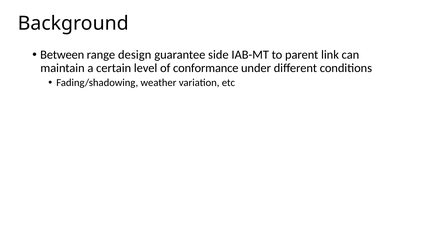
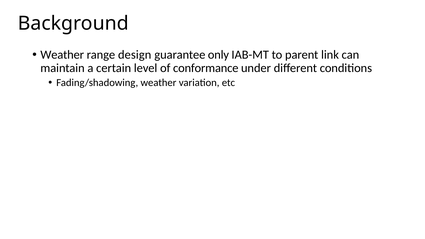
Between: Between -> Weather (62, 55)
side: side -> only (218, 55)
